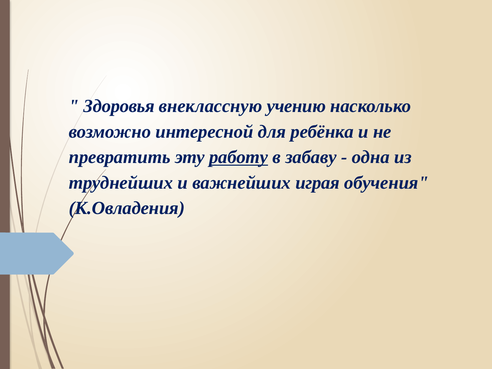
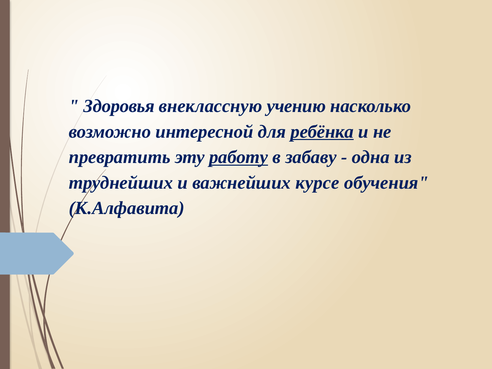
ребёнка underline: none -> present (322, 132)
играя: играя -> курсе (317, 183)
К.Овладения: К.Овладения -> К.Алфавита (127, 208)
